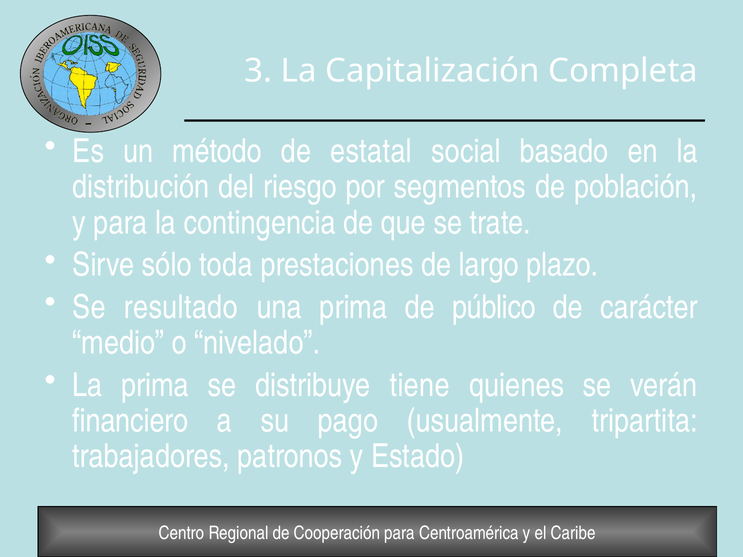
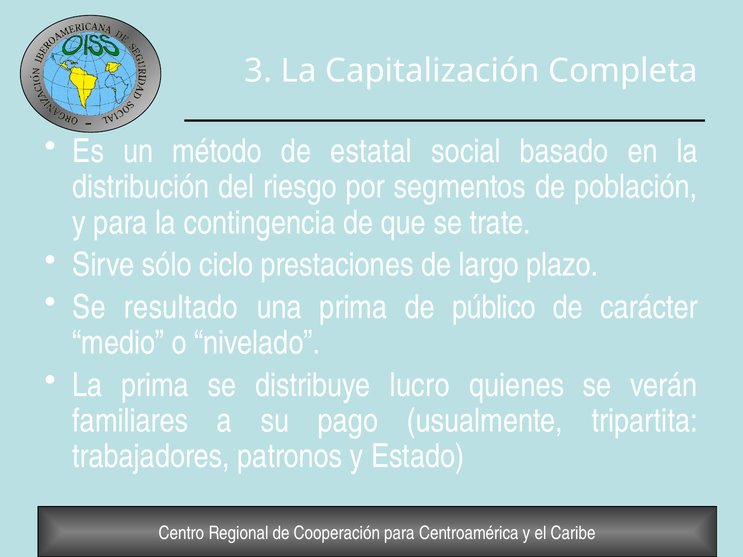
toda: toda -> ciclo (226, 265)
tiene: tiene -> lucro (420, 385)
financiero: financiero -> familiares (130, 421)
